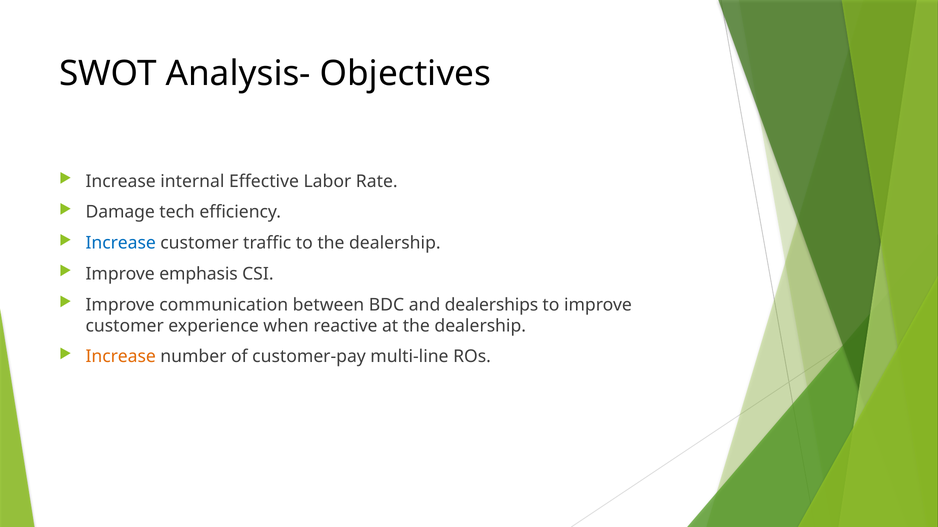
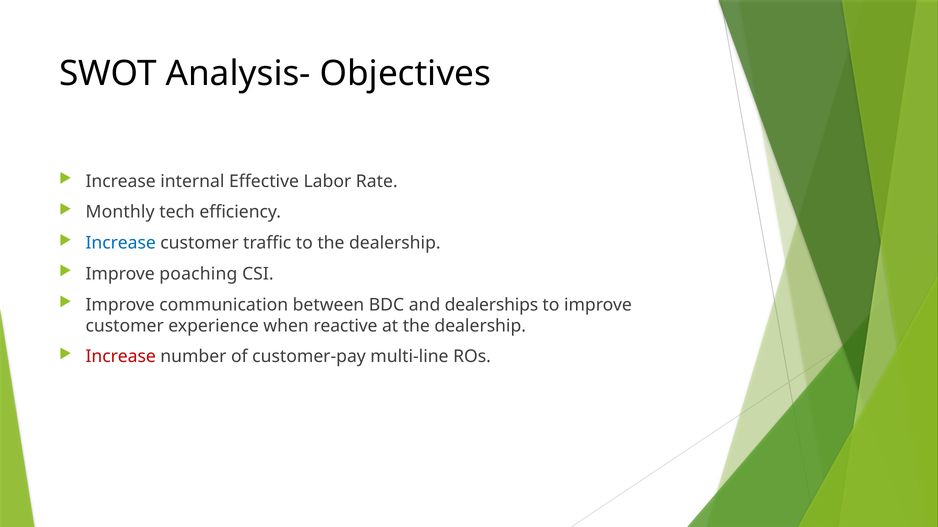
Damage: Damage -> Monthly (120, 212)
emphasis: emphasis -> poaching (198, 274)
Increase colour: orange -> red (121, 357)
